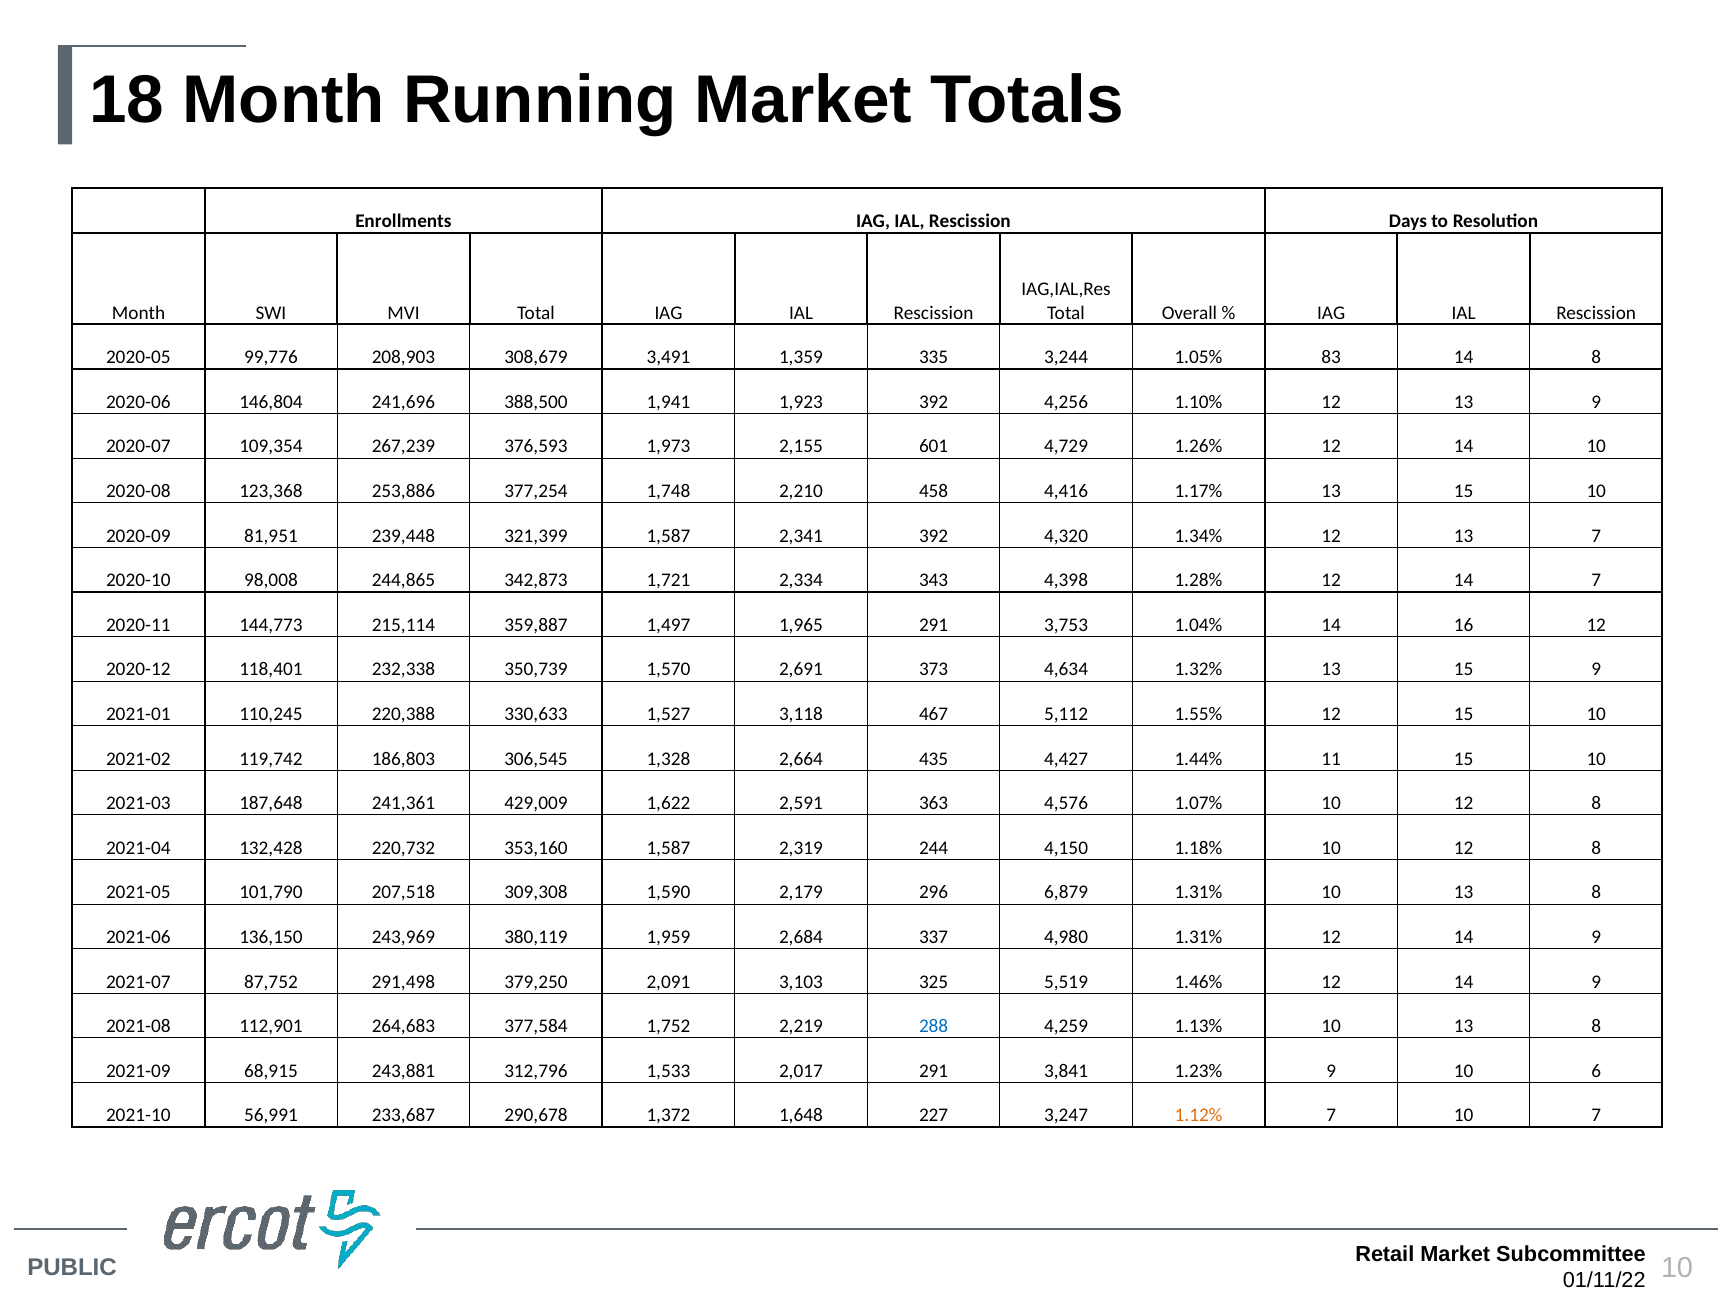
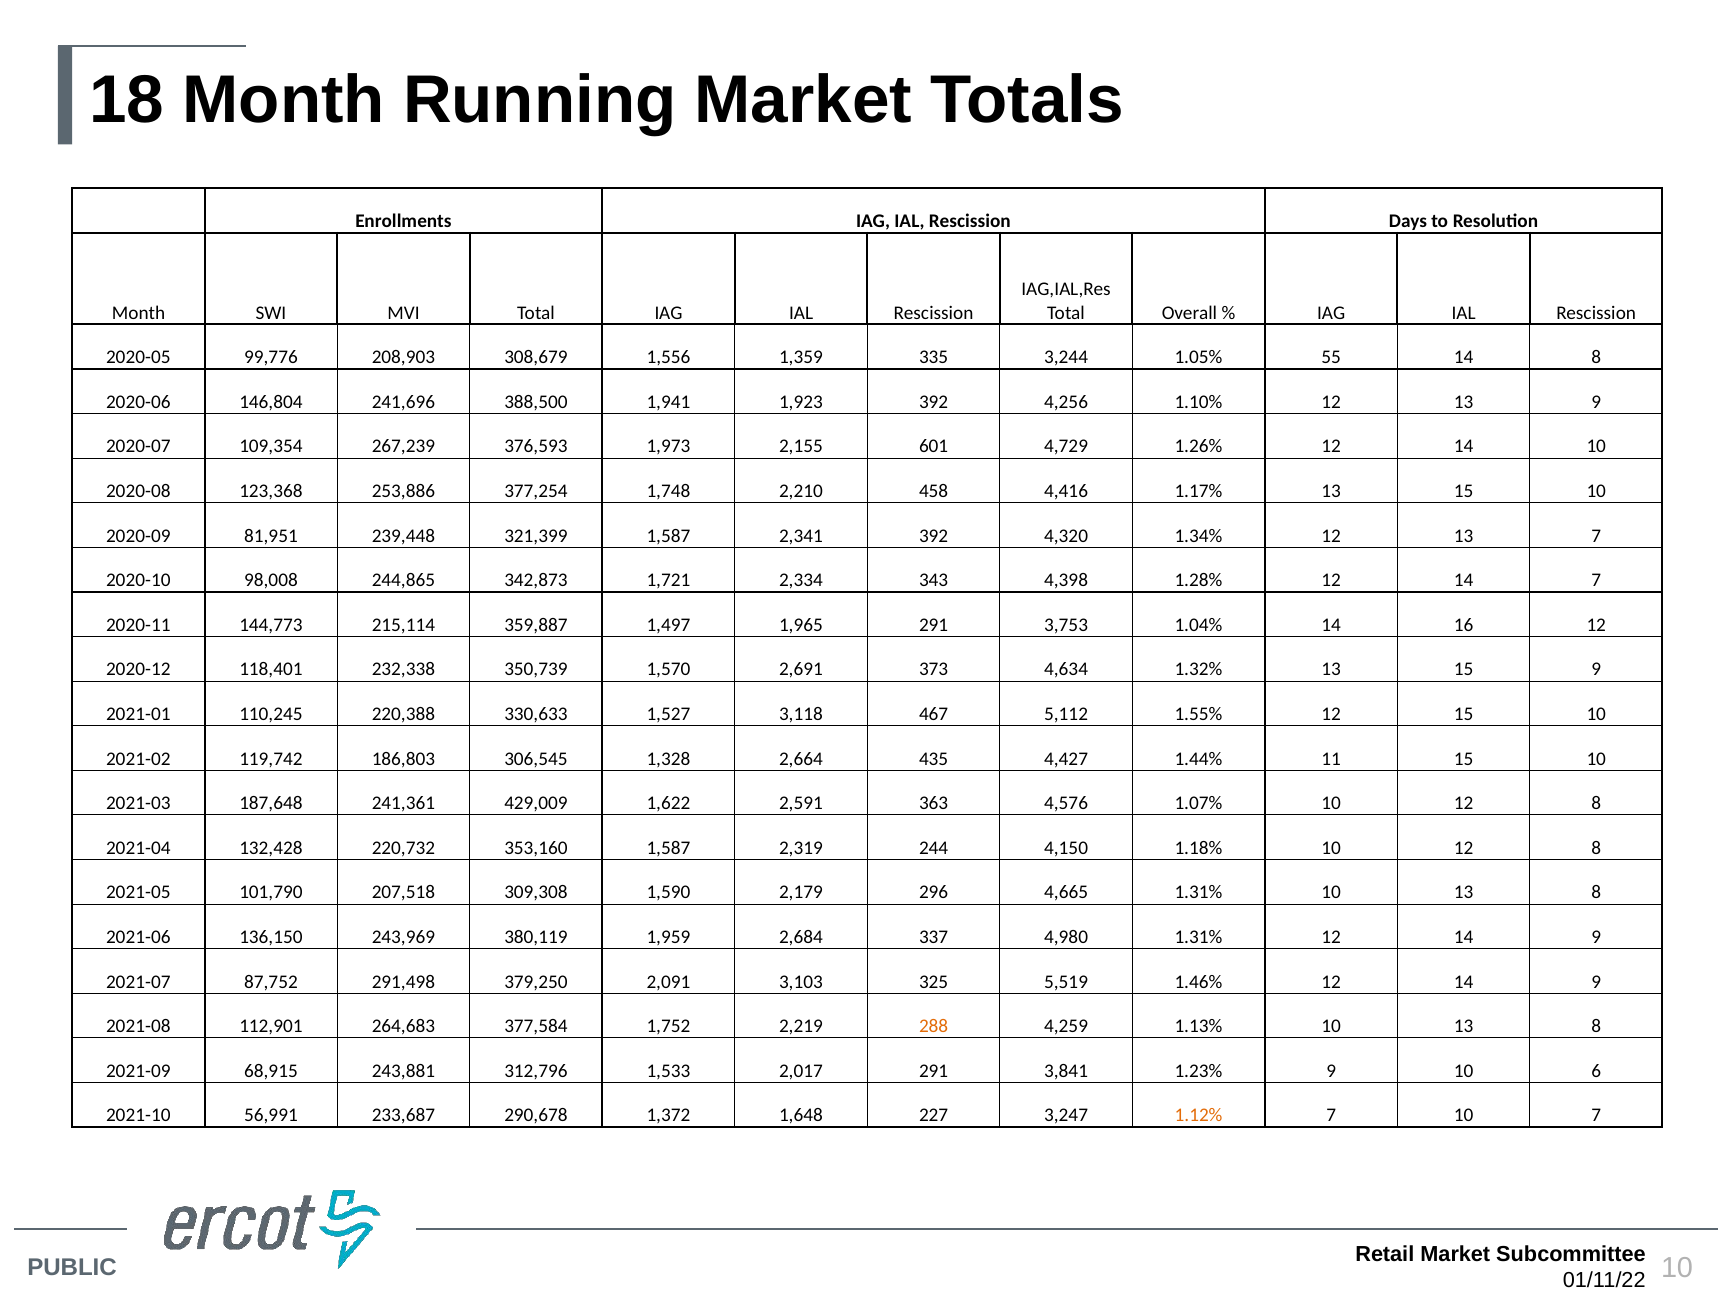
3,491: 3,491 -> 1,556 (669, 358)
83: 83 -> 55 (1331, 358)
6,879: 6,879 -> 4,665 (1066, 893)
288 colour: blue -> orange (934, 1027)
